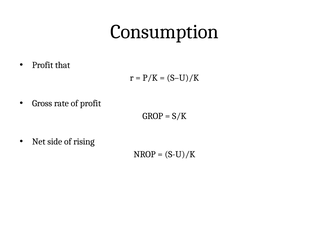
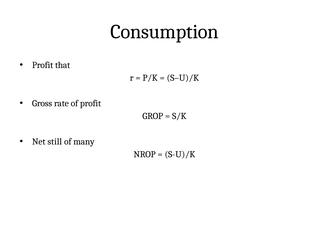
side: side -> still (55, 142)
rising: rising -> many (84, 142)
